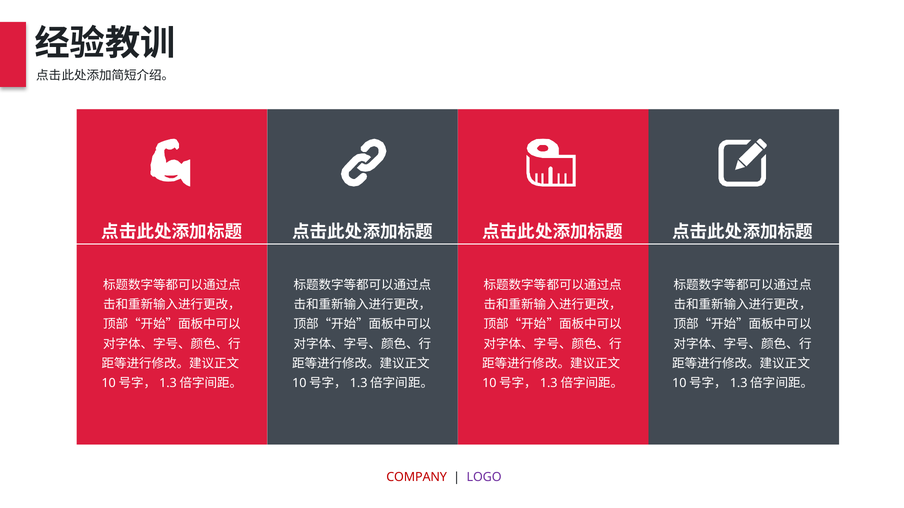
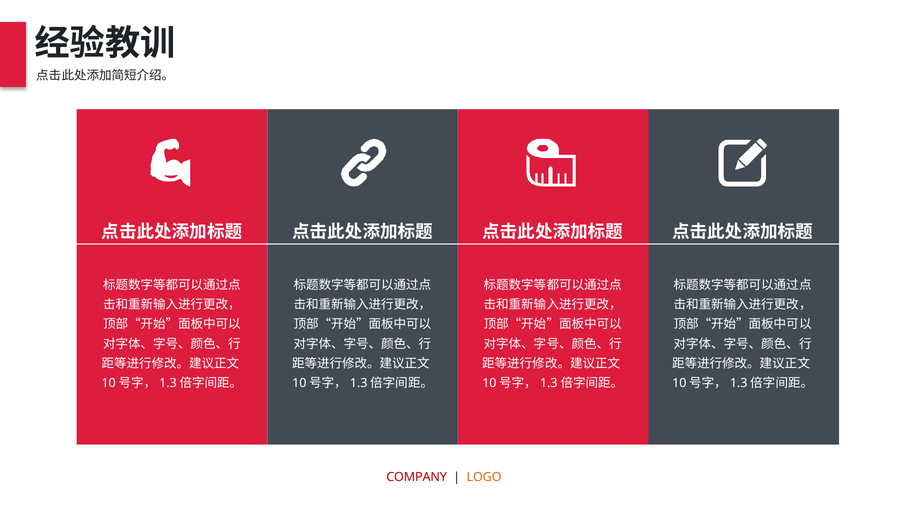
LOGO colour: purple -> orange (484, 477)
